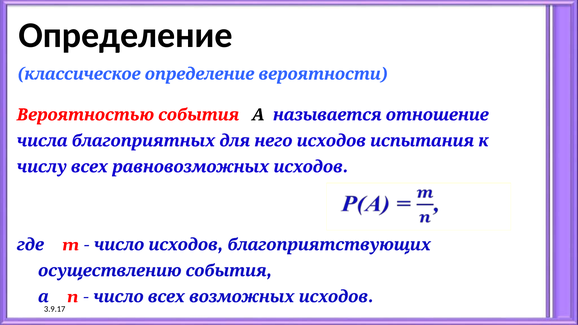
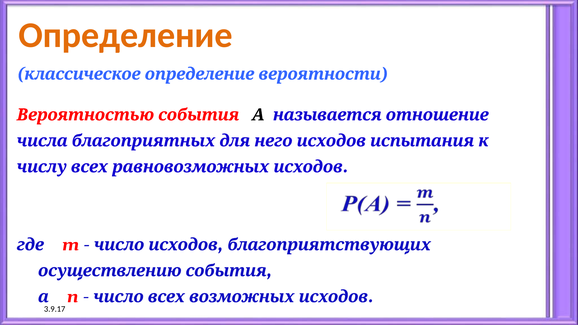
Определение colour: black -> orange (126, 35)
